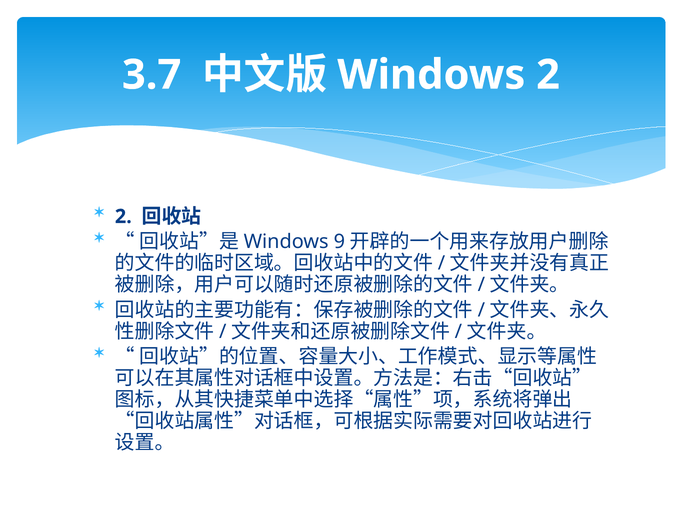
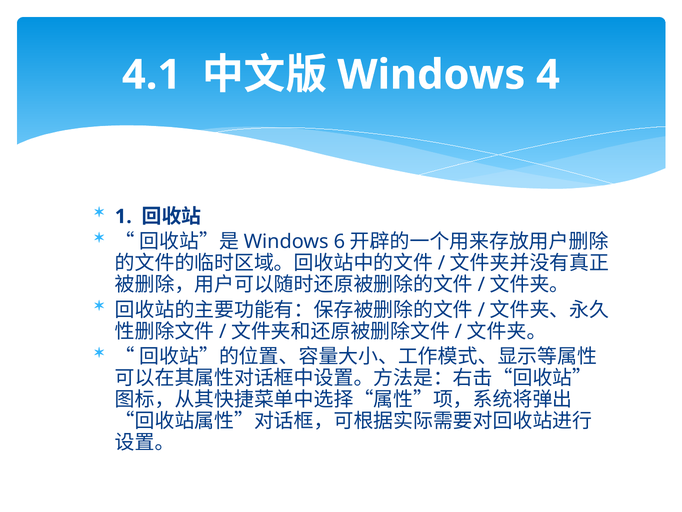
3.7: 3.7 -> 4.1 (152, 75)
2: 2 -> 4 (548, 75)
2: 2 -> 1 (123, 216)
9: 9 -> 6 (339, 242)
